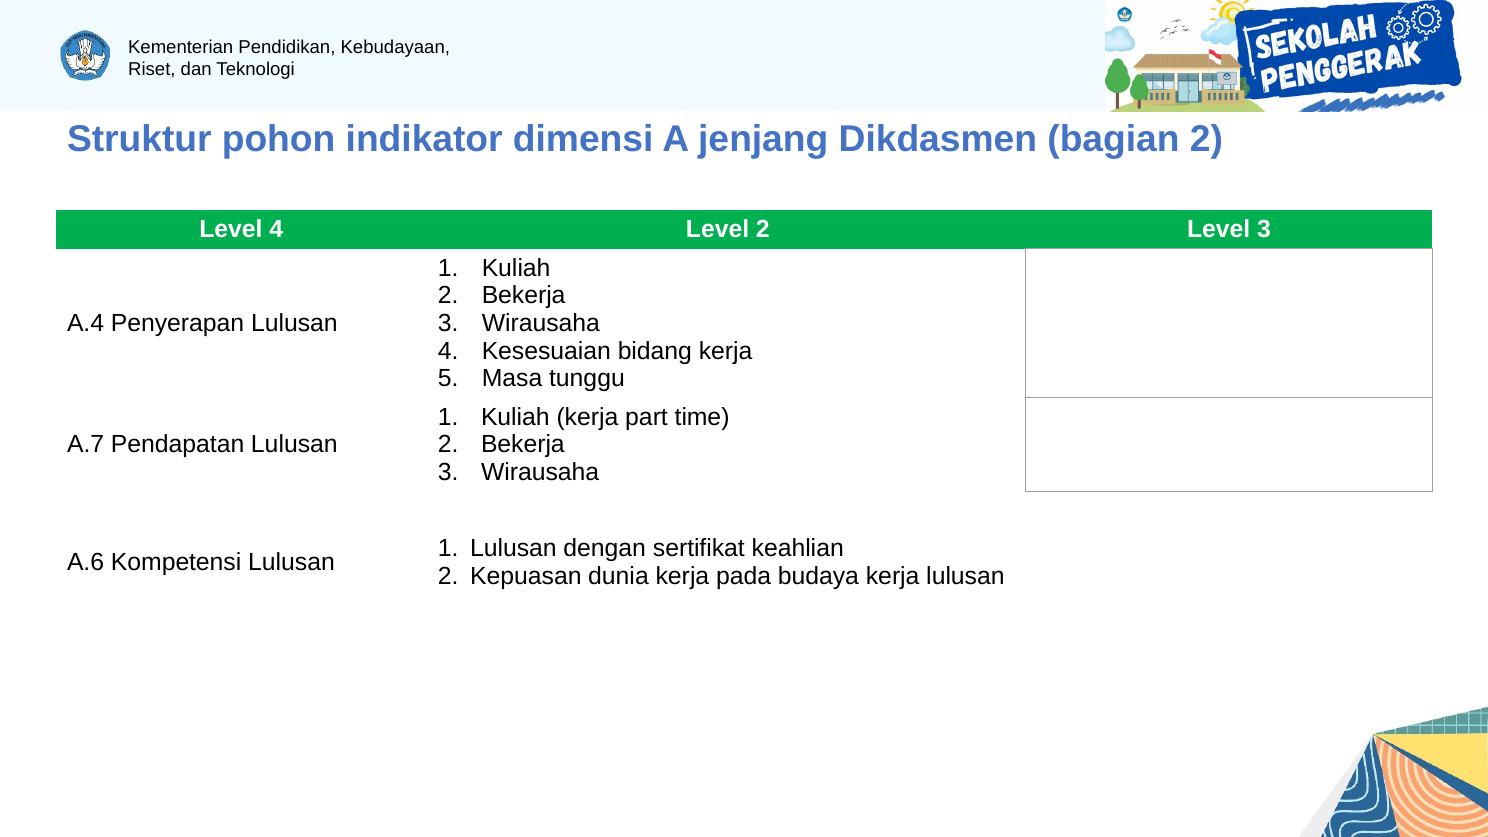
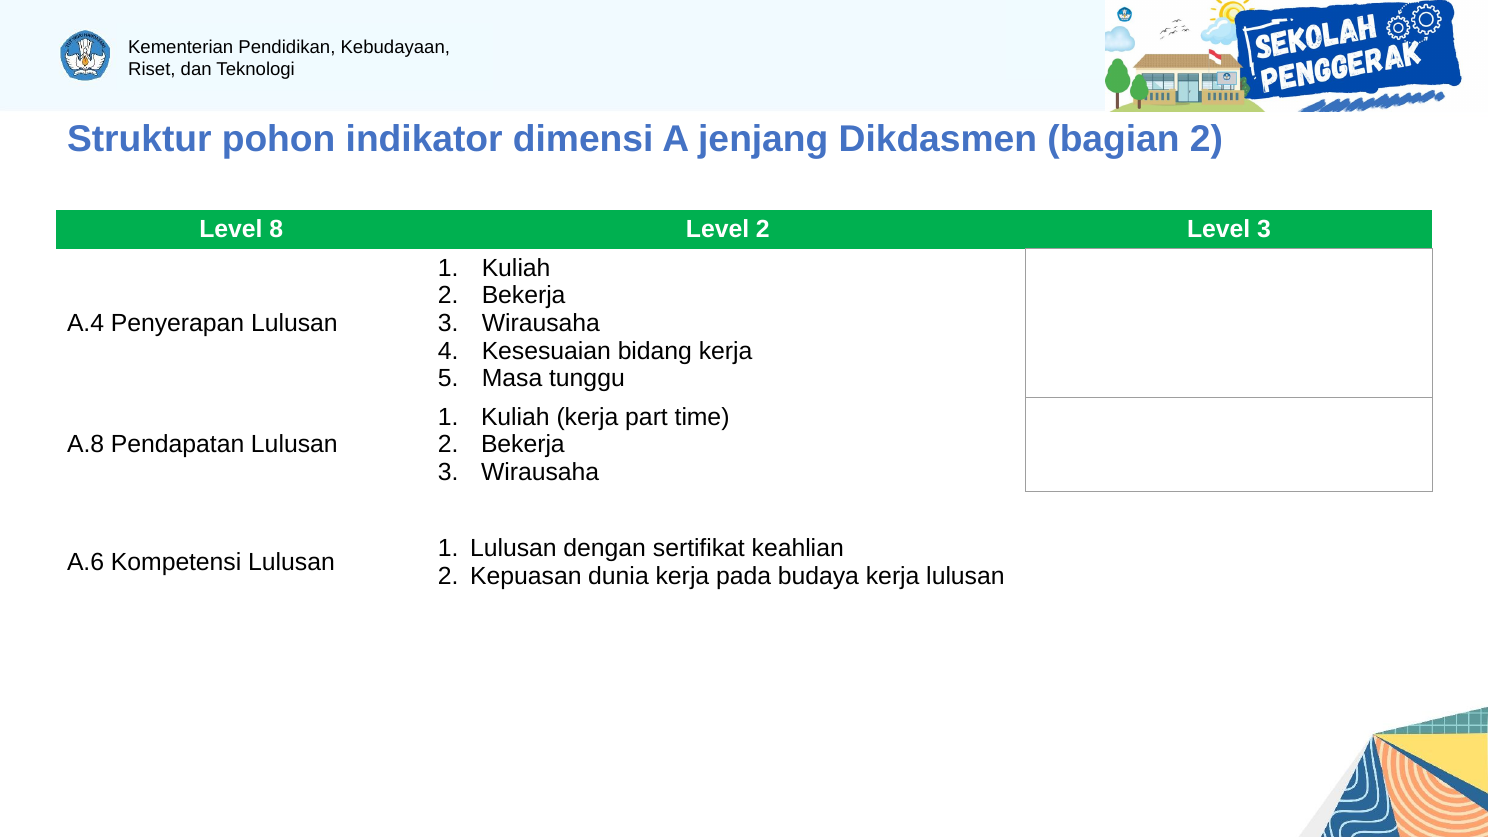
Level 4: 4 -> 8 (276, 230)
A.7: A.7 -> A.8 (86, 445)
